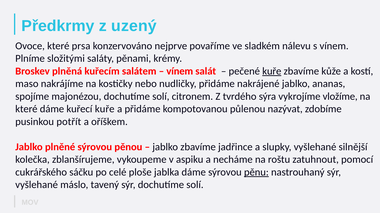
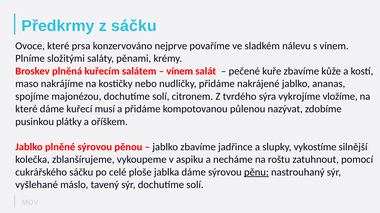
z uzený: uzený -> sáčku (134, 26)
kuře underline: present -> none (272, 71)
kuřecí kuře: kuře -> musí (105, 109)
potřít: potřít -> plátky (69, 122)
slupky vyšlehané: vyšlehané -> vykostíme (315, 147)
